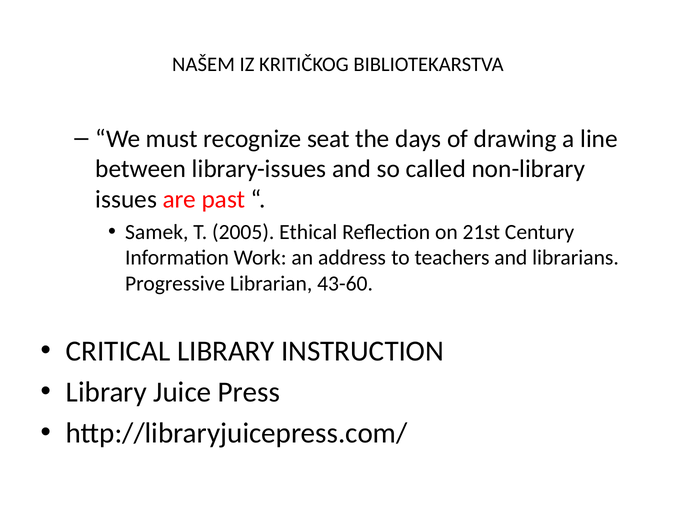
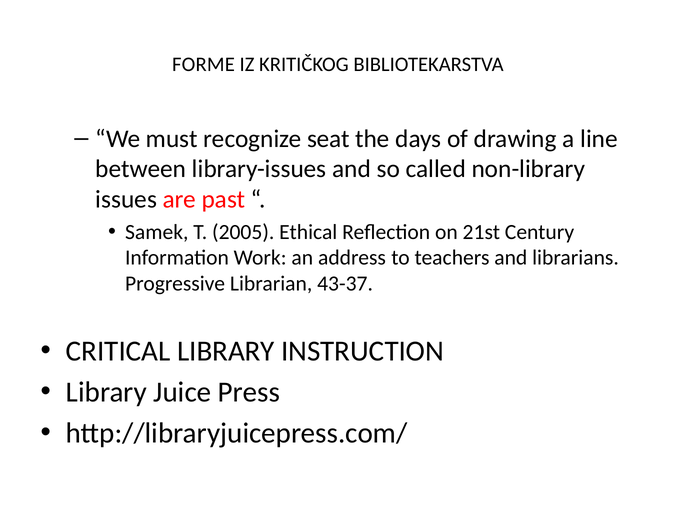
NAŠEM: NAŠEM -> FORME (203, 65)
43-60: 43-60 -> 43-37 (345, 284)
